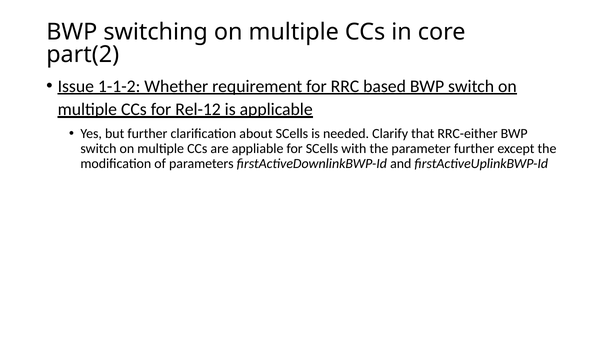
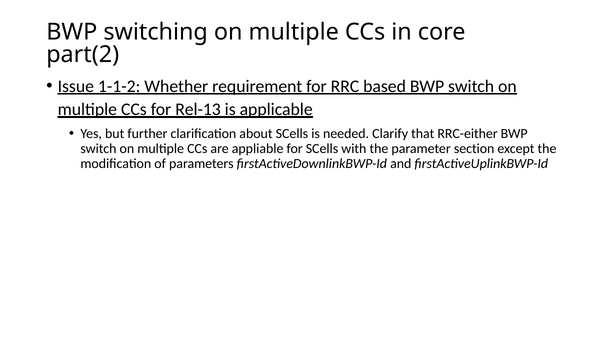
Rel-12: Rel-12 -> Rel-13 (198, 110)
parameter further: further -> section (474, 149)
